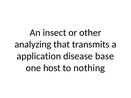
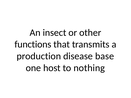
analyzing: analyzing -> functions (33, 44)
application: application -> production (39, 56)
